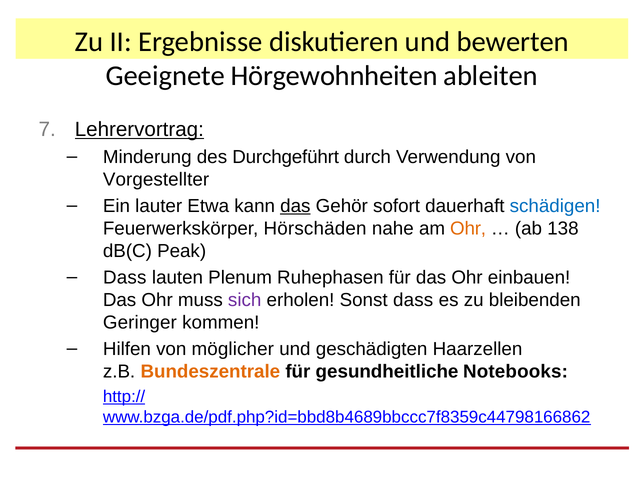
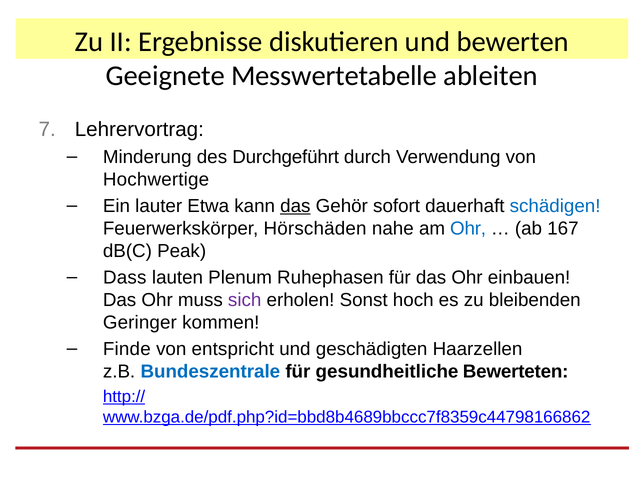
Hörgewohnheiten: Hörgewohnheiten -> Messwertetabelle (334, 76)
Lehrervortrag underline: present -> none (139, 130)
Vorgestellter: Vorgestellter -> Hochwertige (156, 180)
Ohr colour: orange -> blue (468, 229)
138: 138 -> 167 (563, 229)
Sonst dass: dass -> hoch (413, 300)
Hilfen: Hilfen -> Finde (127, 349)
möglicher: möglicher -> entspricht (233, 349)
Bundeszentrale colour: orange -> blue (210, 372)
Notebooks: Notebooks -> Bewerteten (516, 372)
